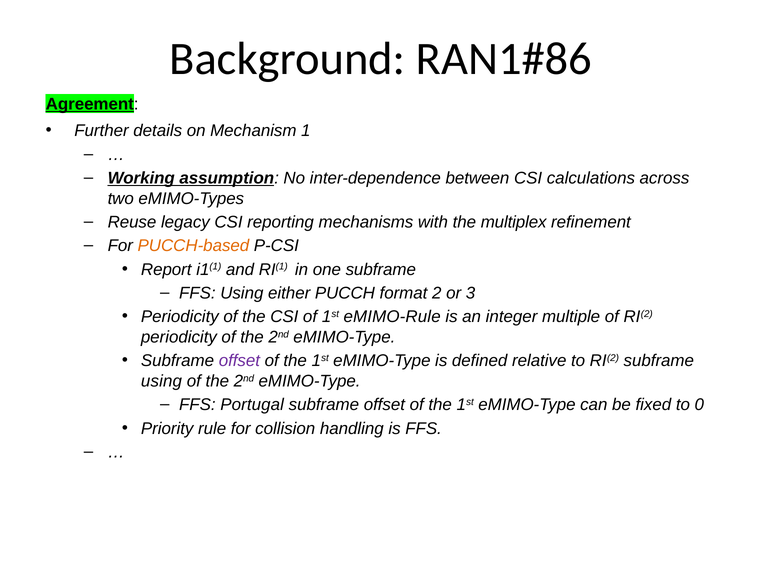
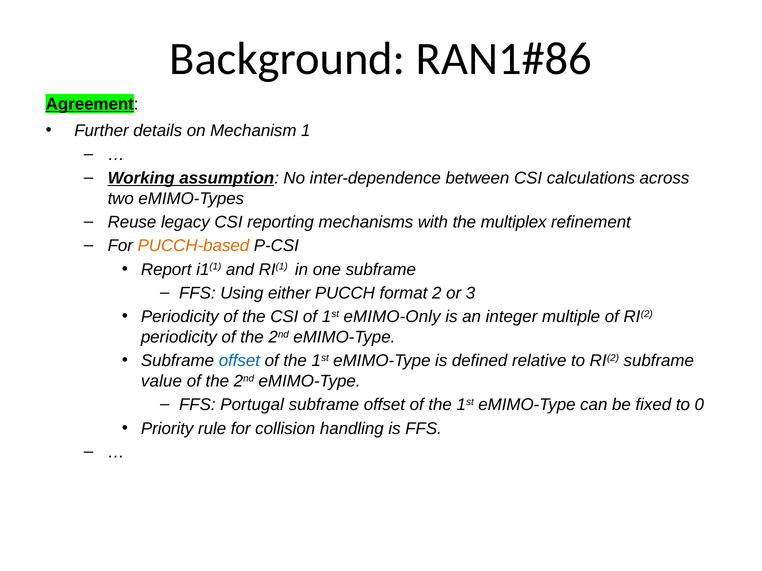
eMIMO-Rule: eMIMO-Rule -> eMIMO-Only (392, 317)
offset colour: purple -> blue (239, 361)
using: using -> value (161, 381)
